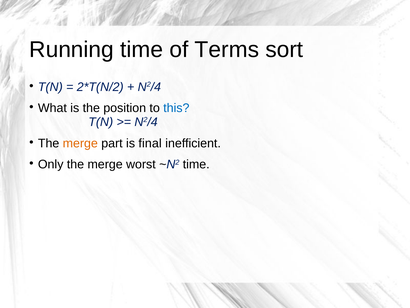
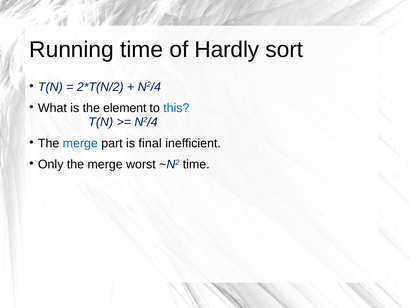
Terms: Terms -> Hardly (227, 50)
position: position -> element (125, 108)
merge colour: orange -> blue (80, 143)
